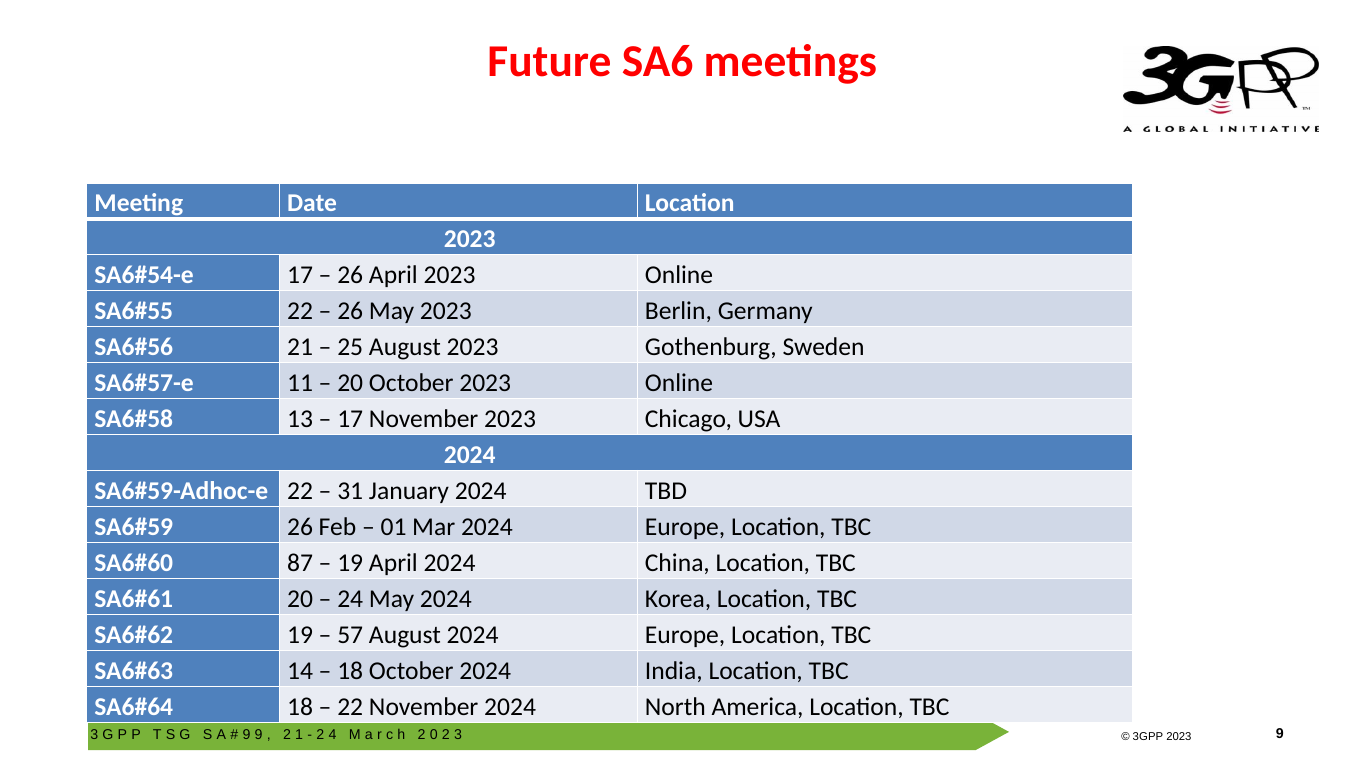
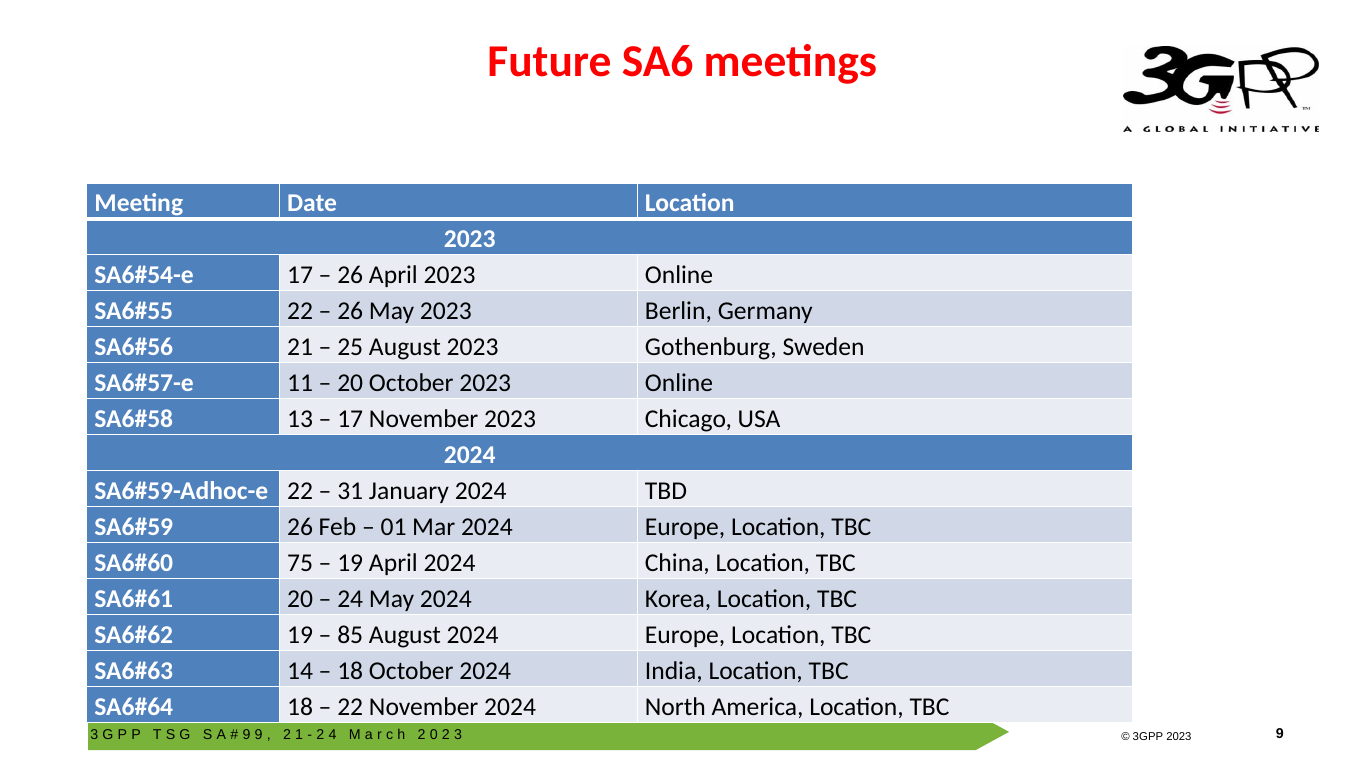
87: 87 -> 75 (300, 563)
57: 57 -> 85 (350, 635)
